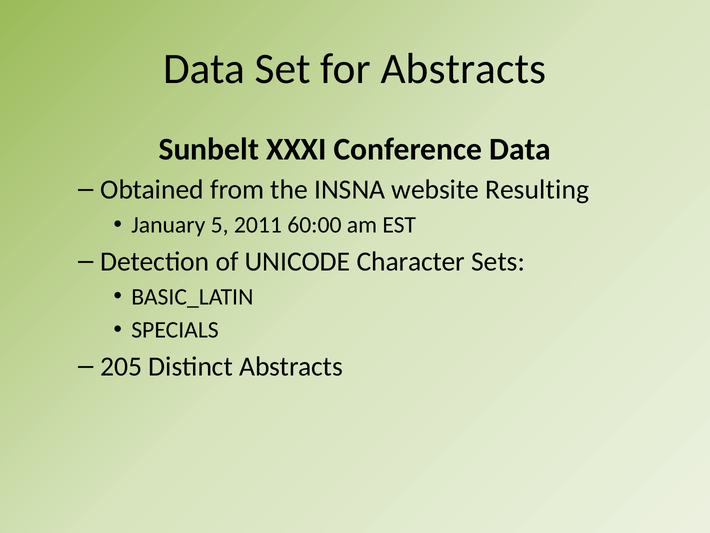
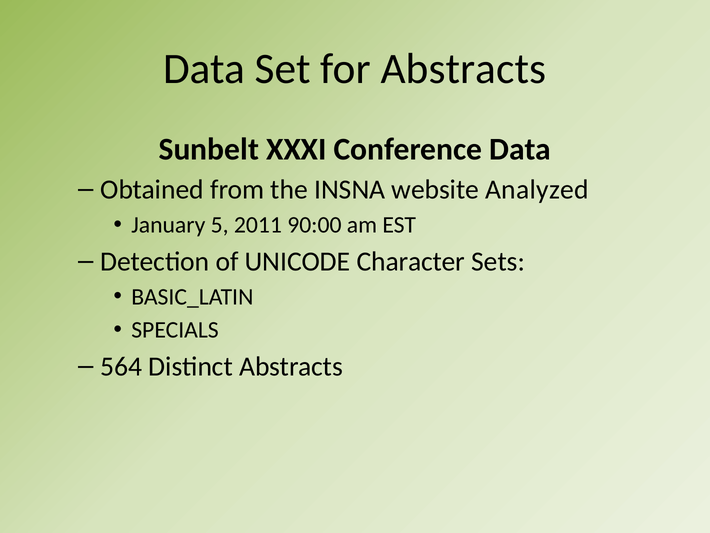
Resulting: Resulting -> Analyzed (537, 190)
60:00: 60:00 -> 90:00 (314, 225)
205: 205 -> 564 (121, 366)
